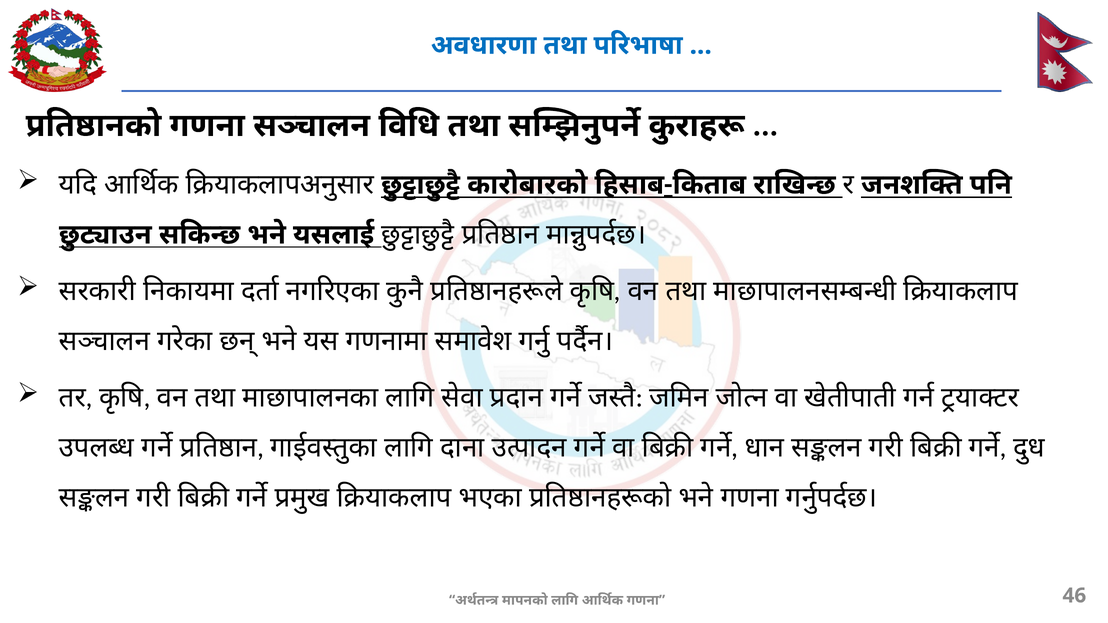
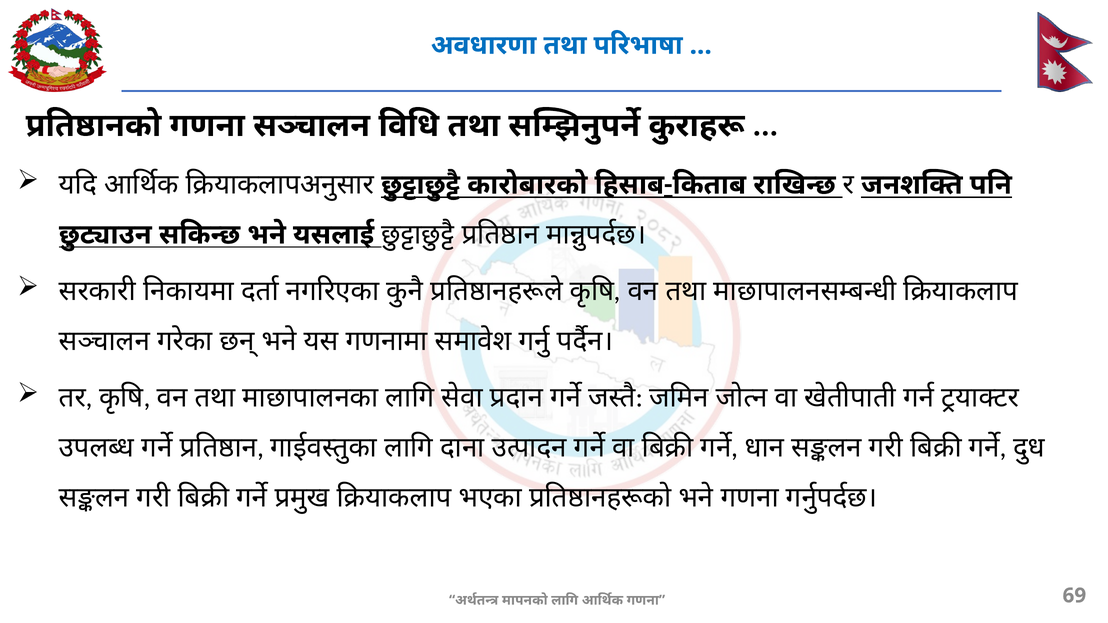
46: 46 -> 69 (1074, 596)
